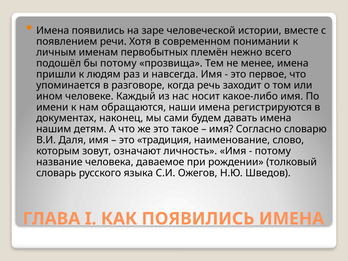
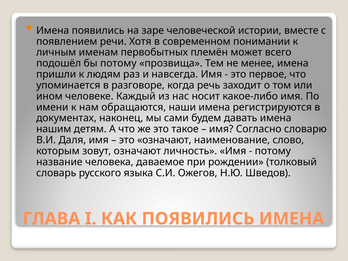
нежно: нежно -> может (246, 52)
это традиция: традиция -> означают (164, 140)
